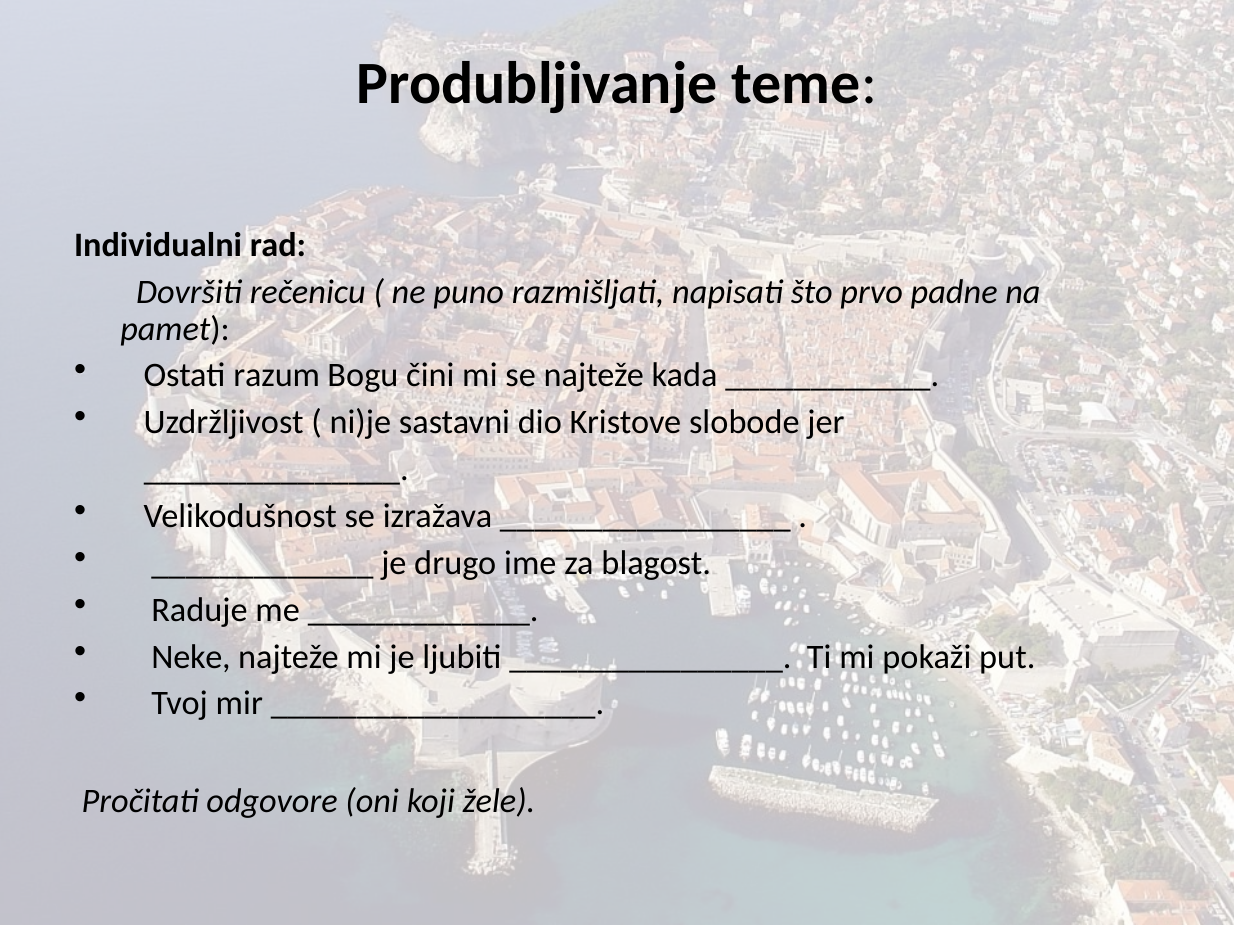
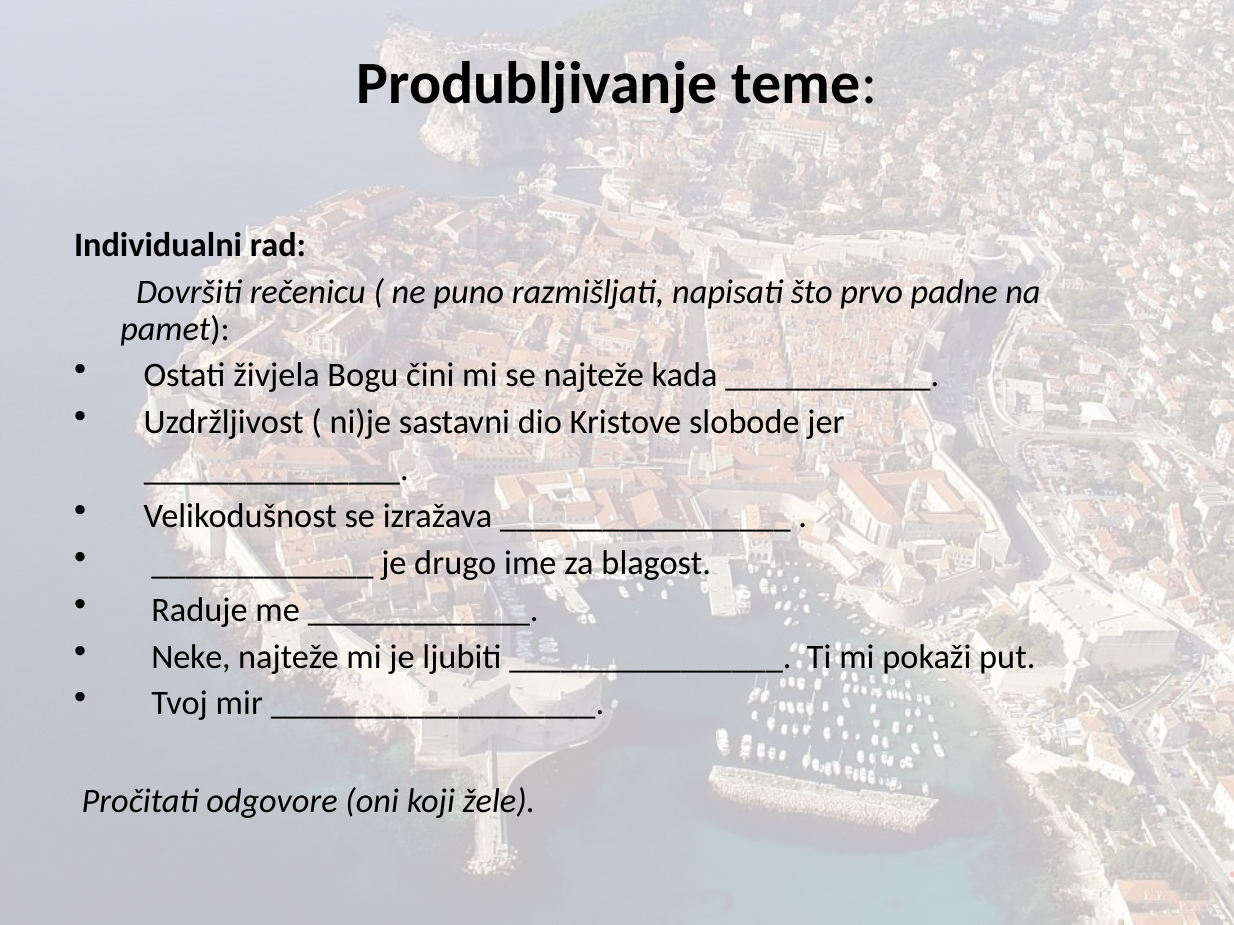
razum: razum -> živjela (277, 376)
